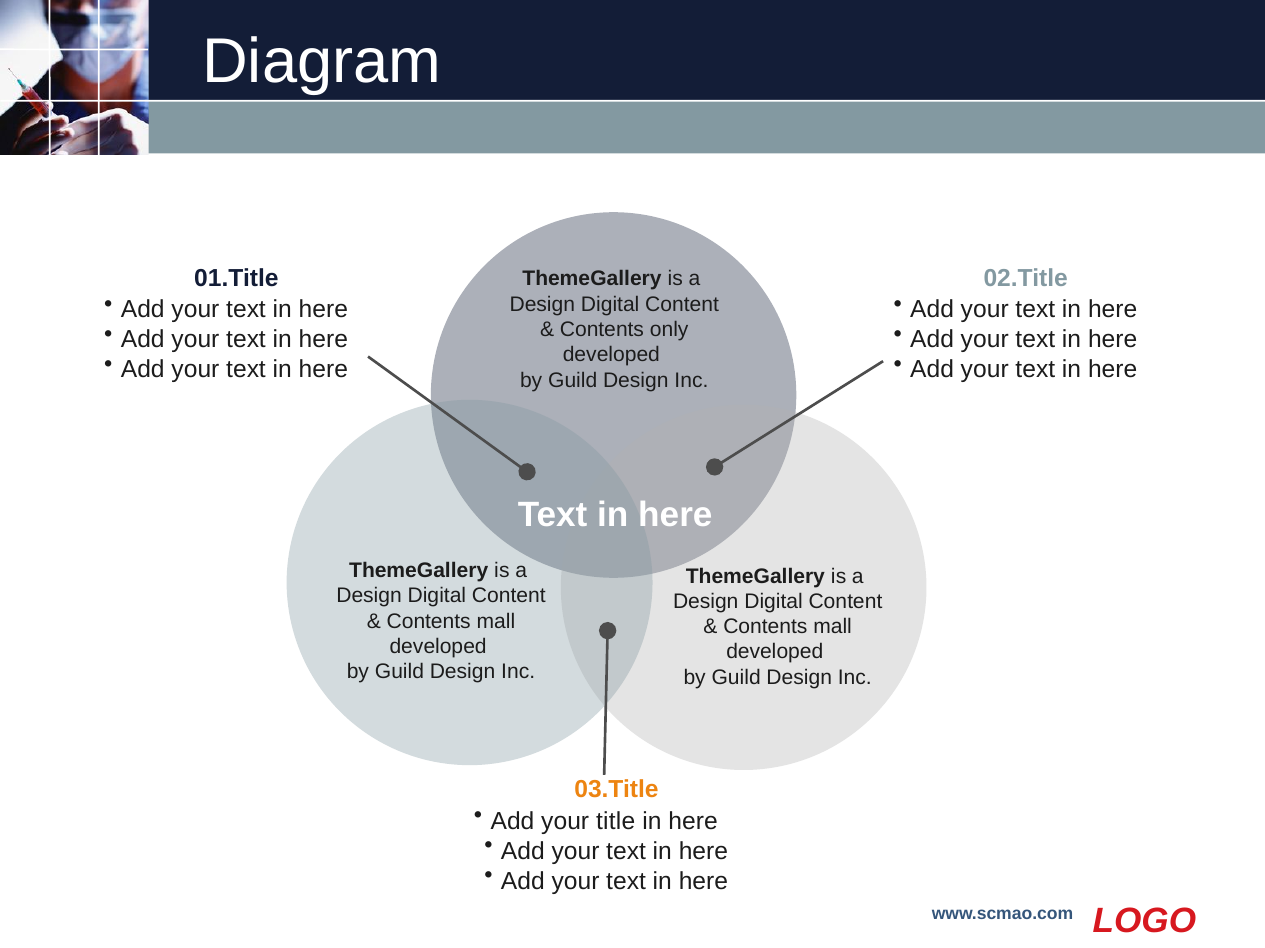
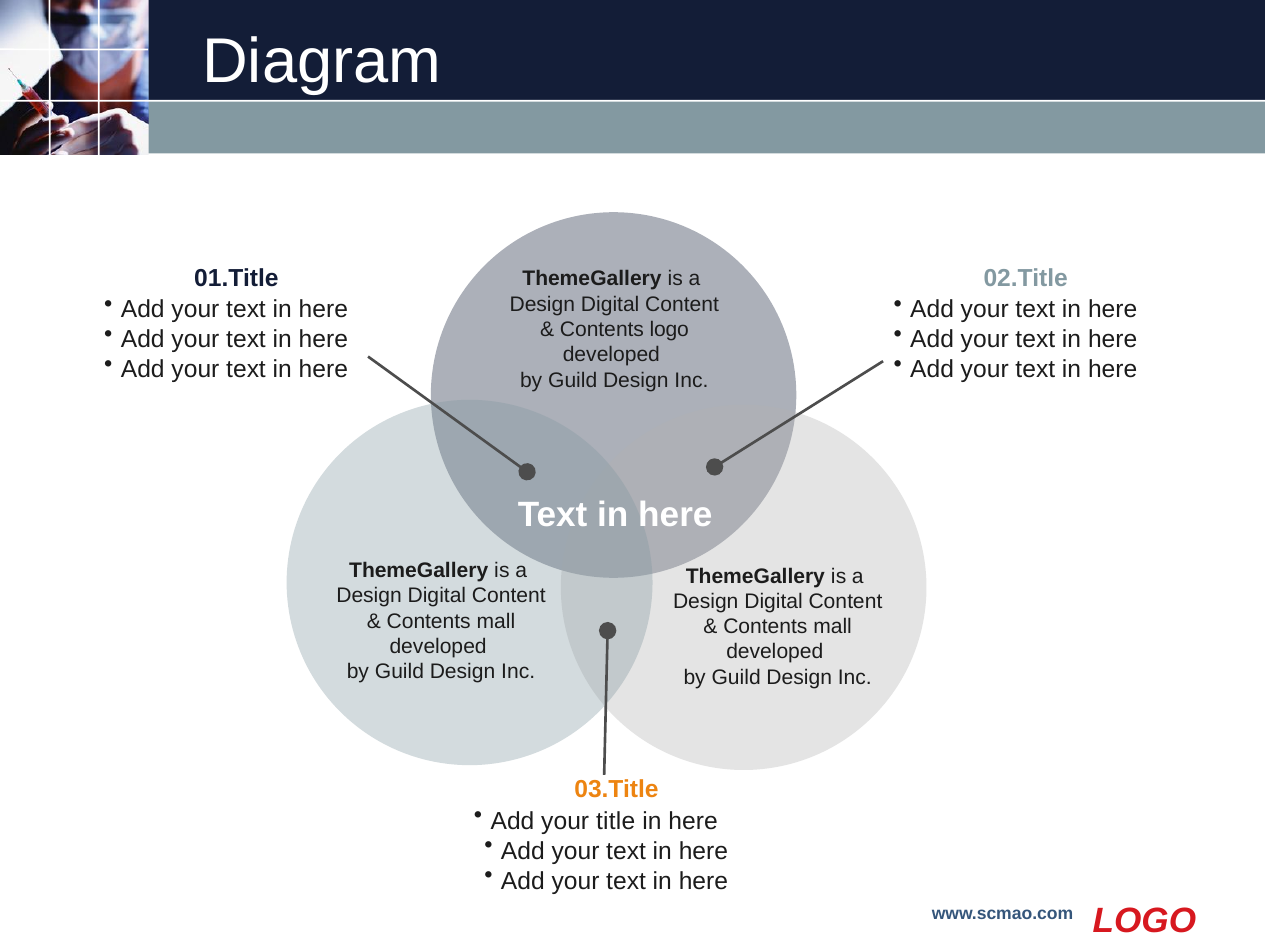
Contents only: only -> logo (669, 330)
